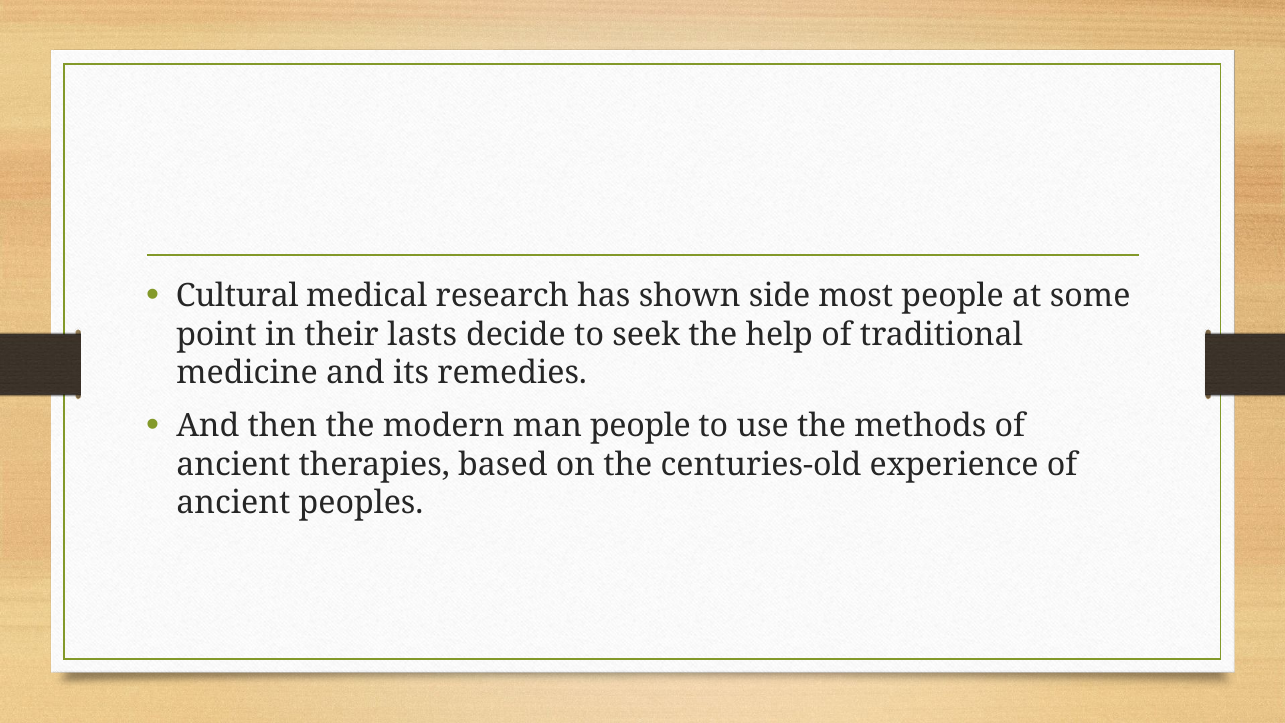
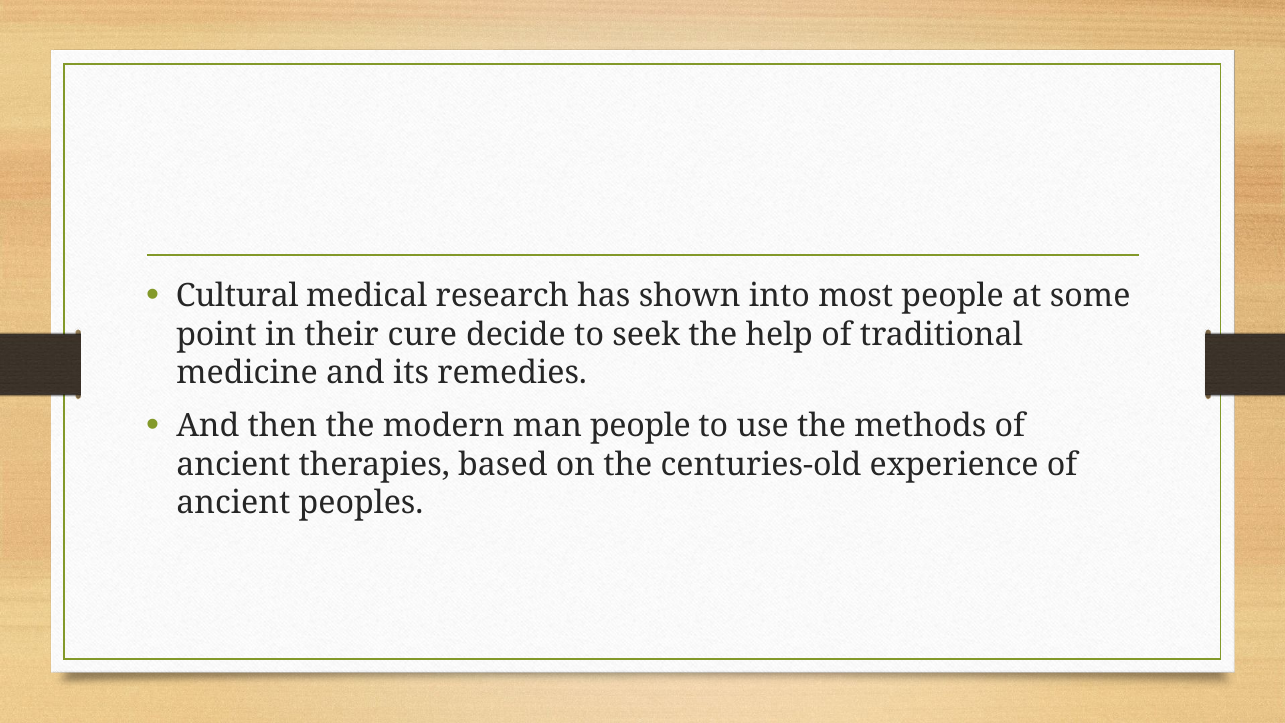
side: side -> into (780, 296)
lasts: lasts -> cure (422, 334)
